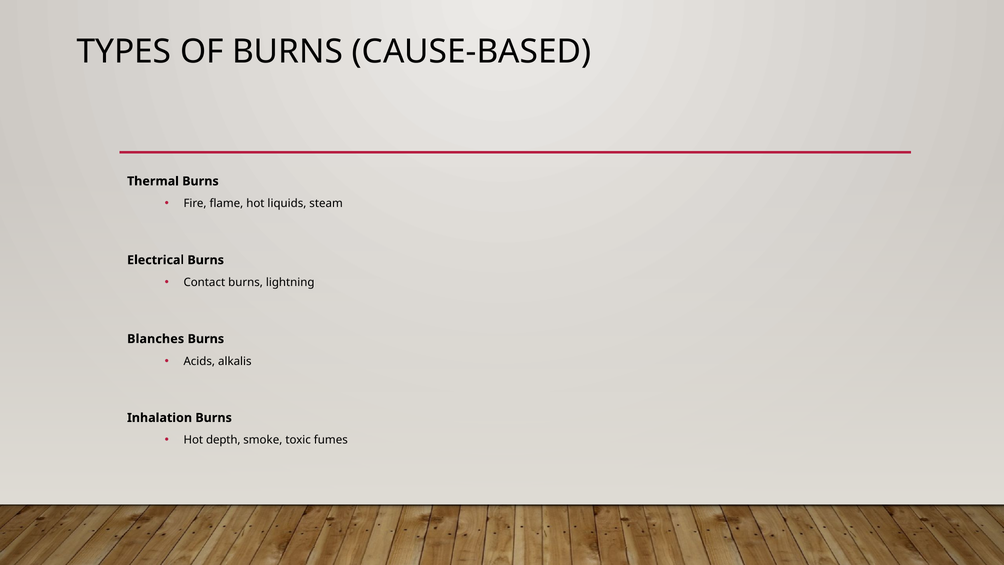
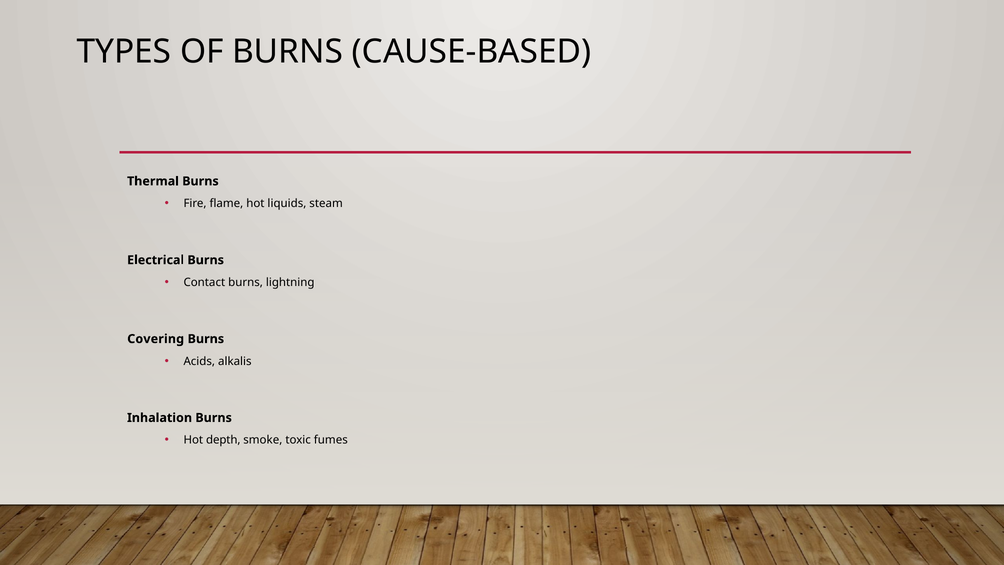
Blanches: Blanches -> Covering (156, 339)
